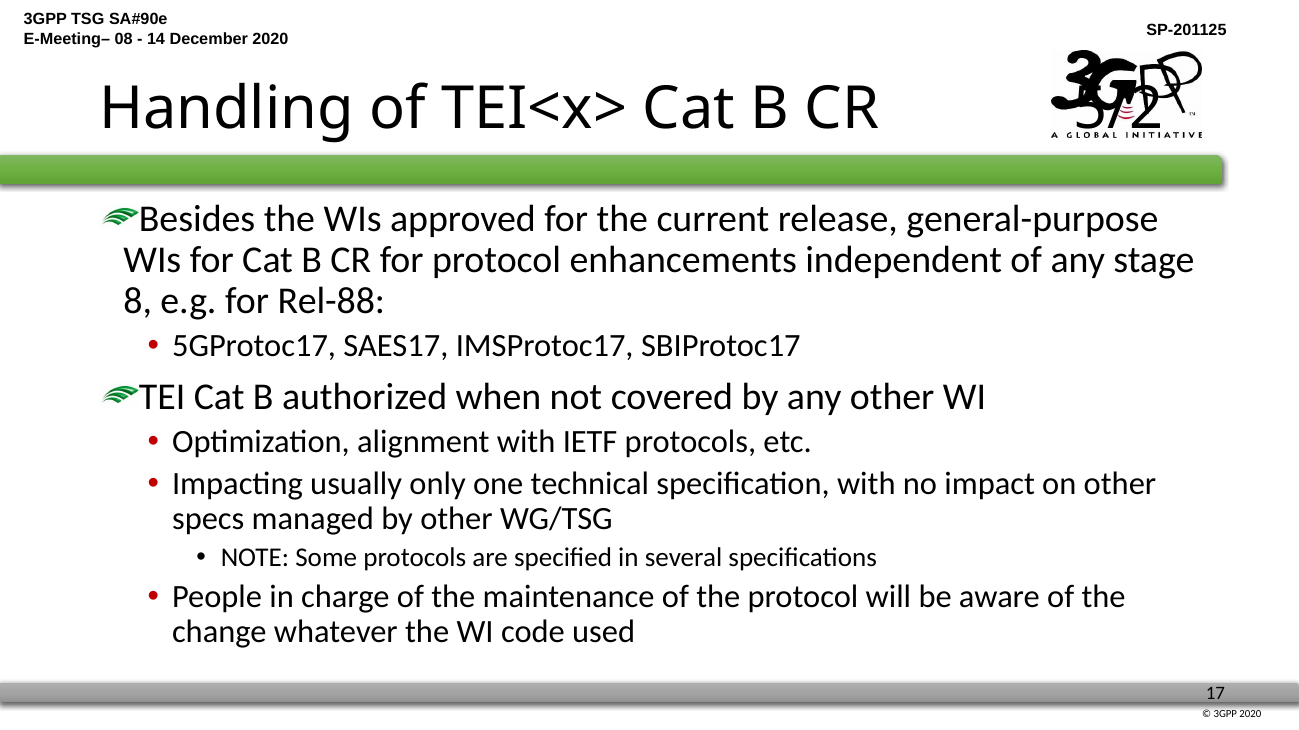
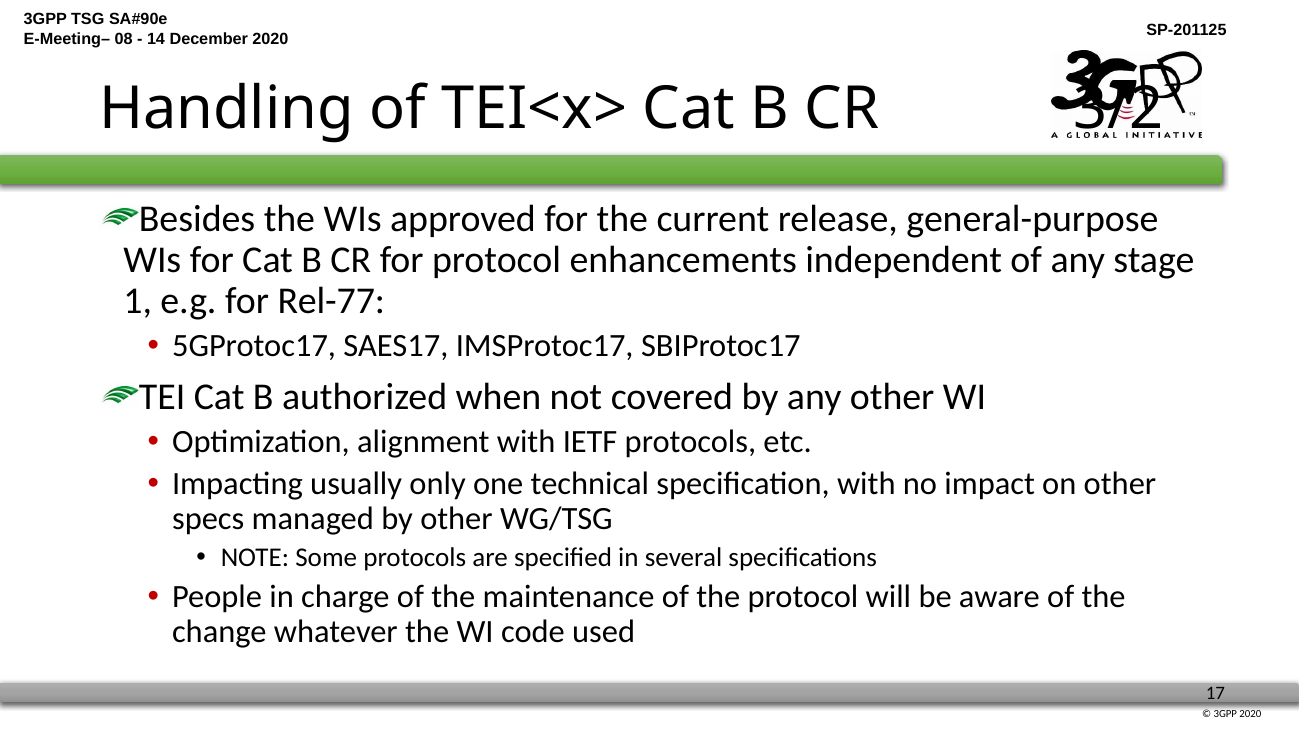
5/2: 5/2 -> 3/2 (1118, 109)
8: 8 -> 1 (138, 301)
Rel-88: Rel-88 -> Rel-77 (331, 301)
